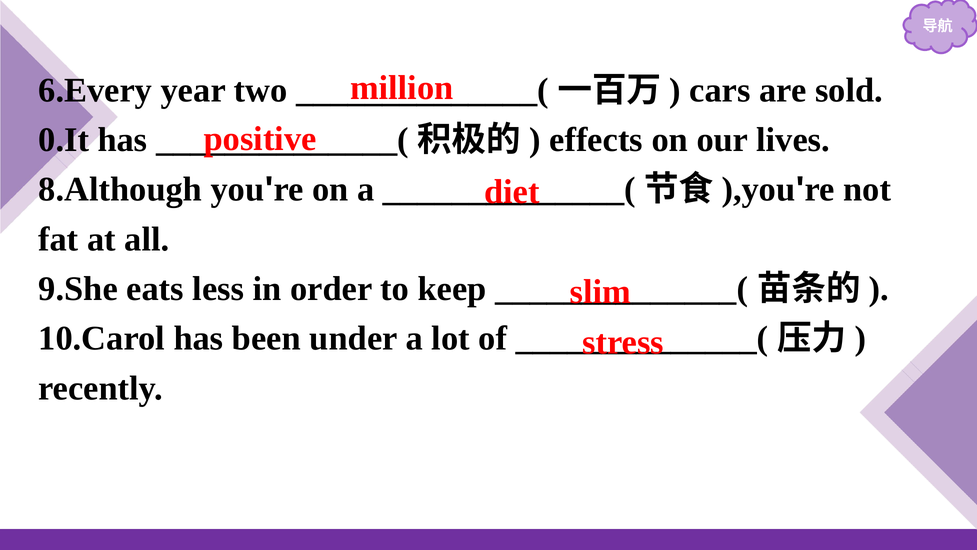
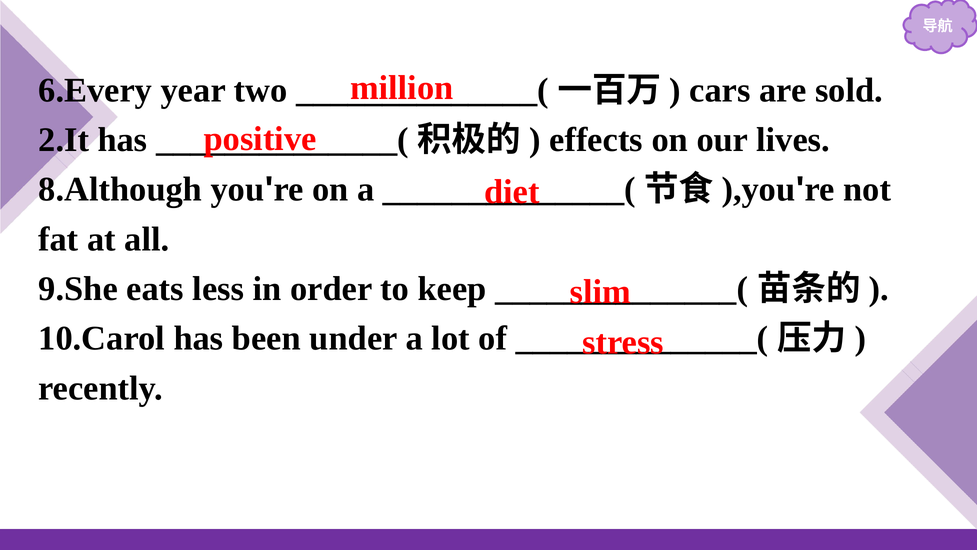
0.It: 0.It -> 2.It (64, 140)
